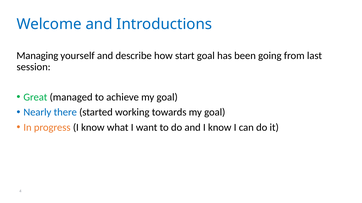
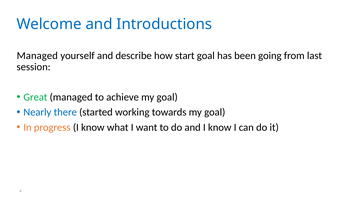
Managing: Managing -> Managed (37, 56)
